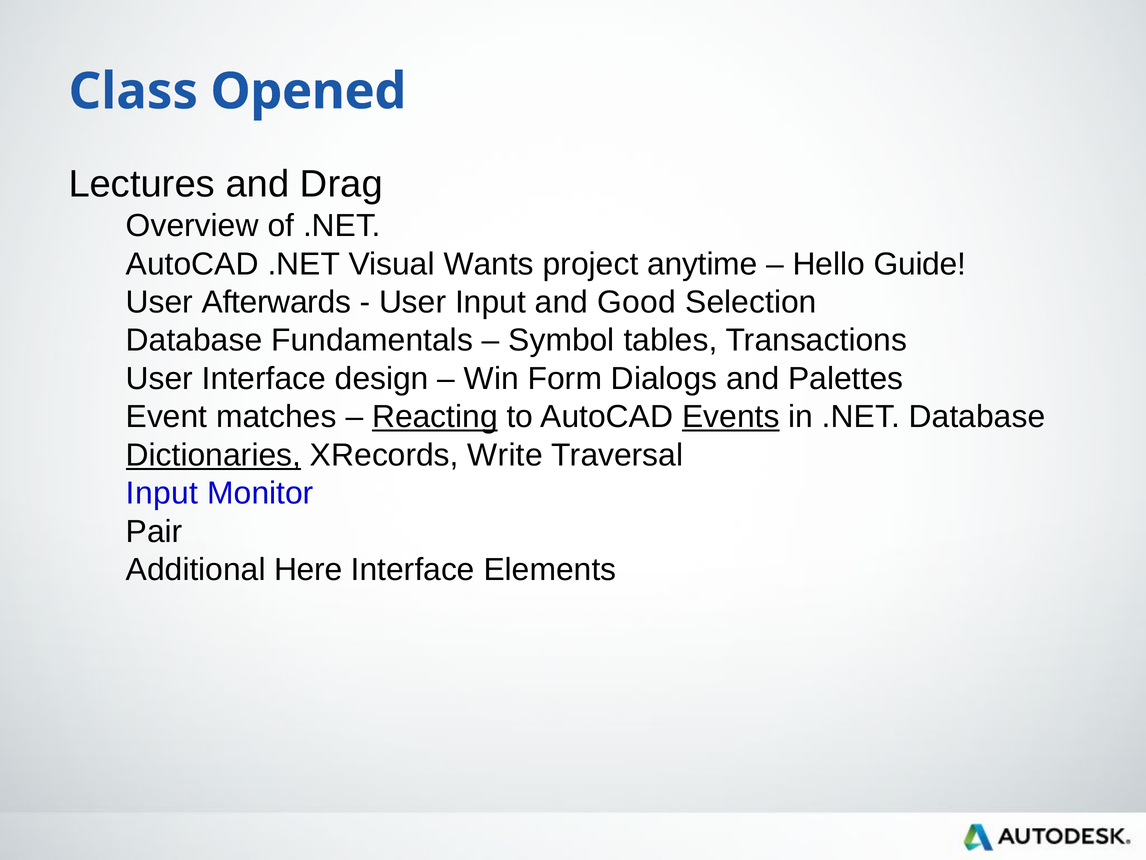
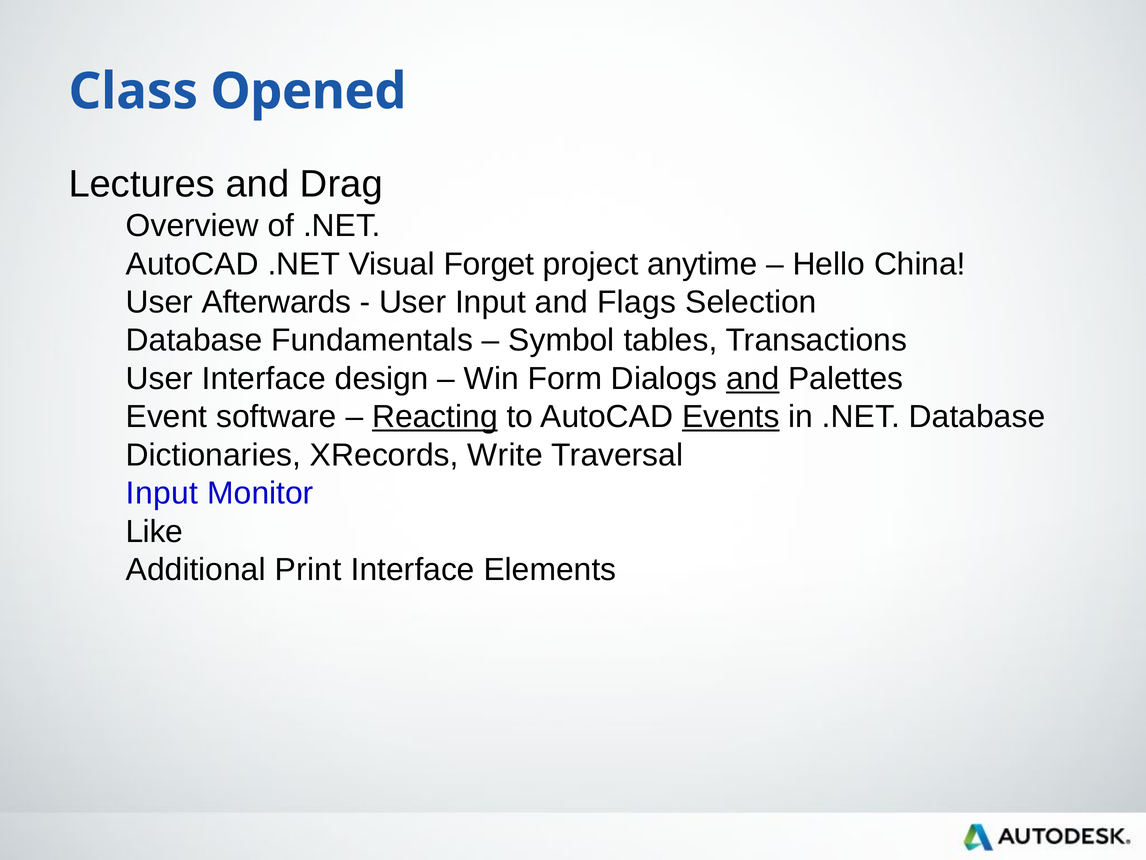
Wants: Wants -> Forget (489, 264)
Guide: Guide -> China (920, 264)
Good: Good -> Flags (637, 302)
and underline: none -> present (753, 378)
matches: matches -> software (276, 417)
Dictionaries underline: present -> none (213, 455)
Pair: Pair -> Like (154, 531)
Here: Here -> Print (308, 570)
